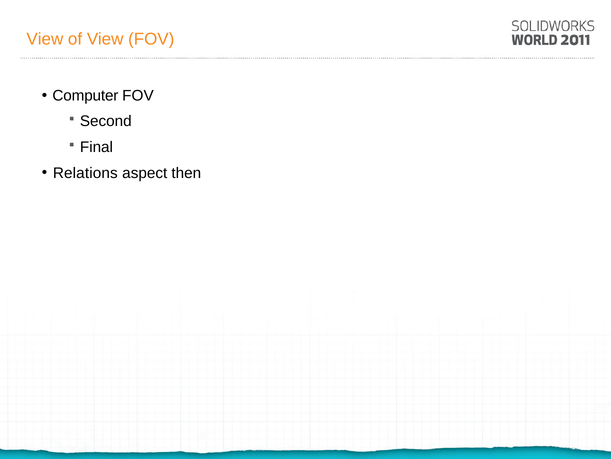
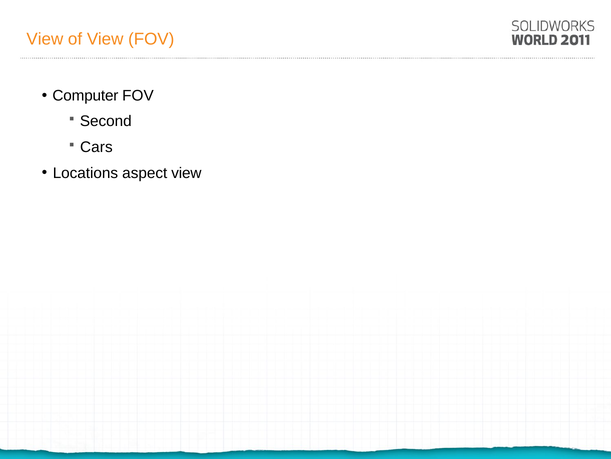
Final: Final -> Cars (96, 147)
Relations: Relations -> Locations (85, 173)
aspect then: then -> view (186, 173)
